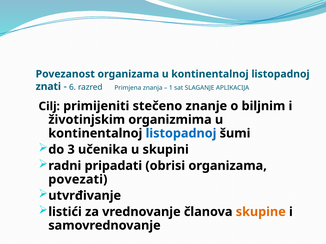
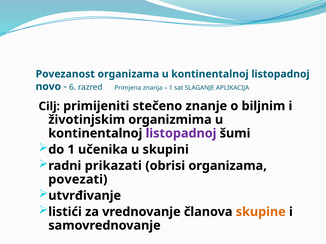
znati: znati -> novo (48, 87)
listopadnoj colour: blue -> purple (181, 134)
do 3: 3 -> 1 (71, 150)
pripadati: pripadati -> prikazati (113, 166)
